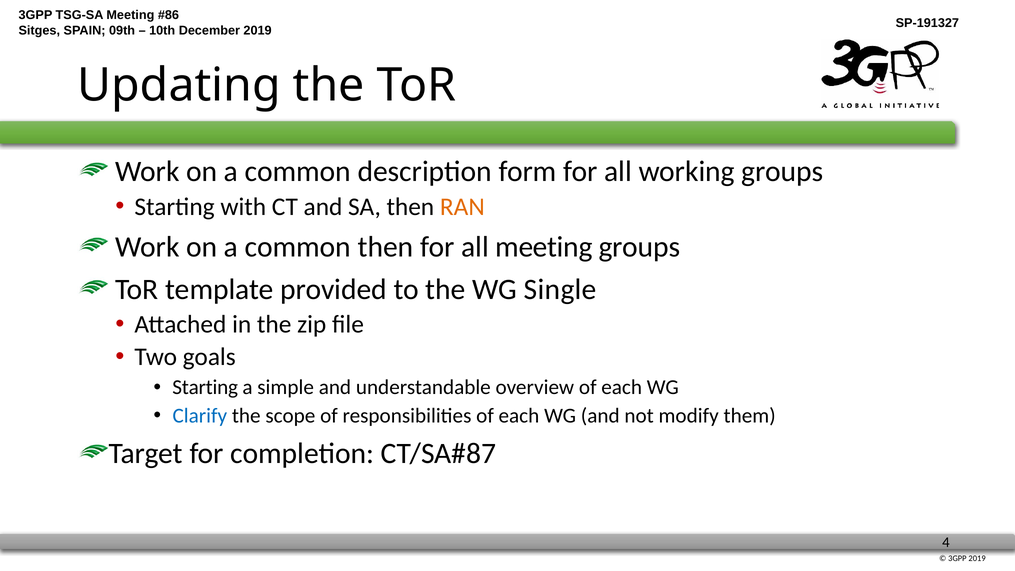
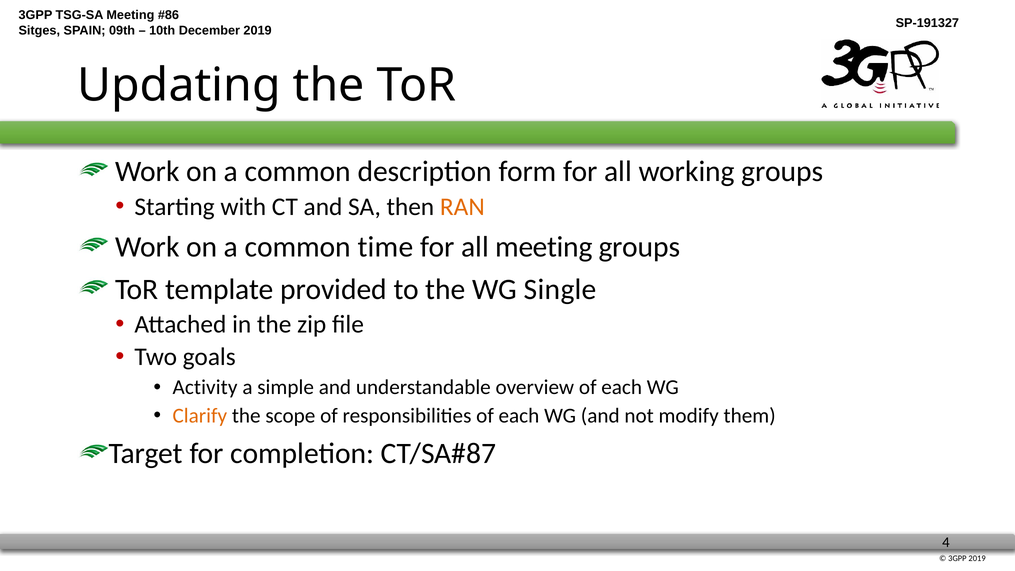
common then: then -> time (385, 247)
Starting: Starting -> Activity (205, 387)
Clarify colour: blue -> orange (200, 416)
